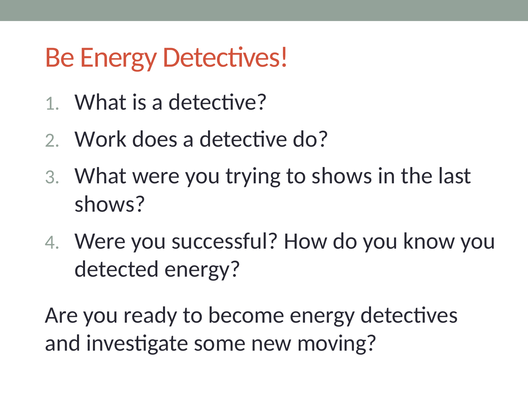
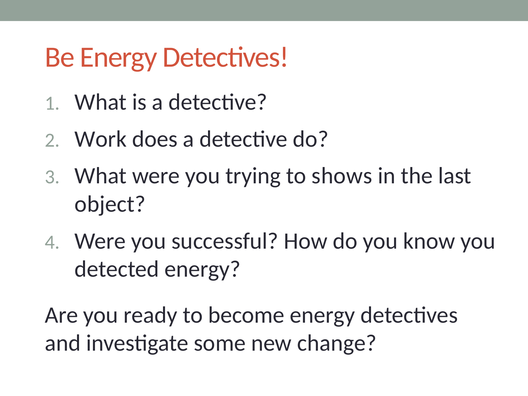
shows: shows -> object (110, 204)
moving: moving -> change (337, 343)
